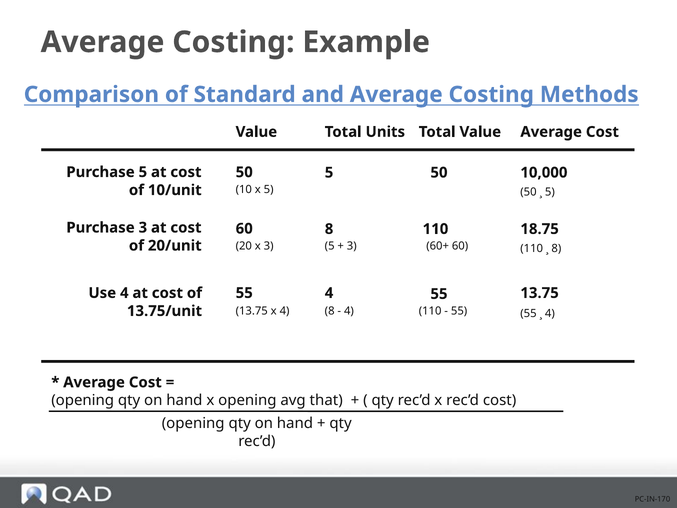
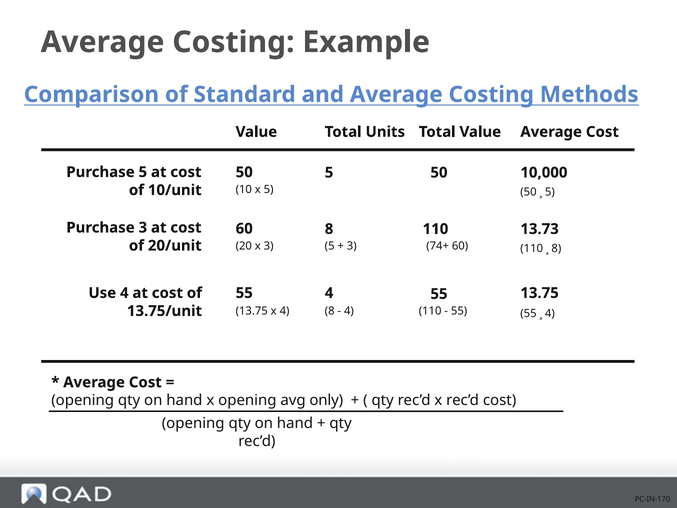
18.75: 18.75 -> 13.73 (540, 229)
60+: 60+ -> 74+ (438, 246)
that: that -> only (326, 400)
